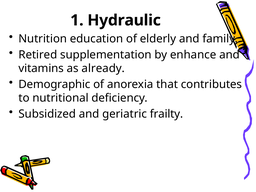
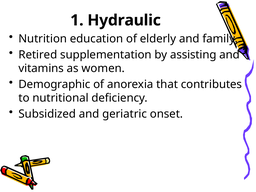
enhance: enhance -> assisting (193, 55)
already: already -> women (103, 68)
frailty: frailty -> onset (166, 114)
